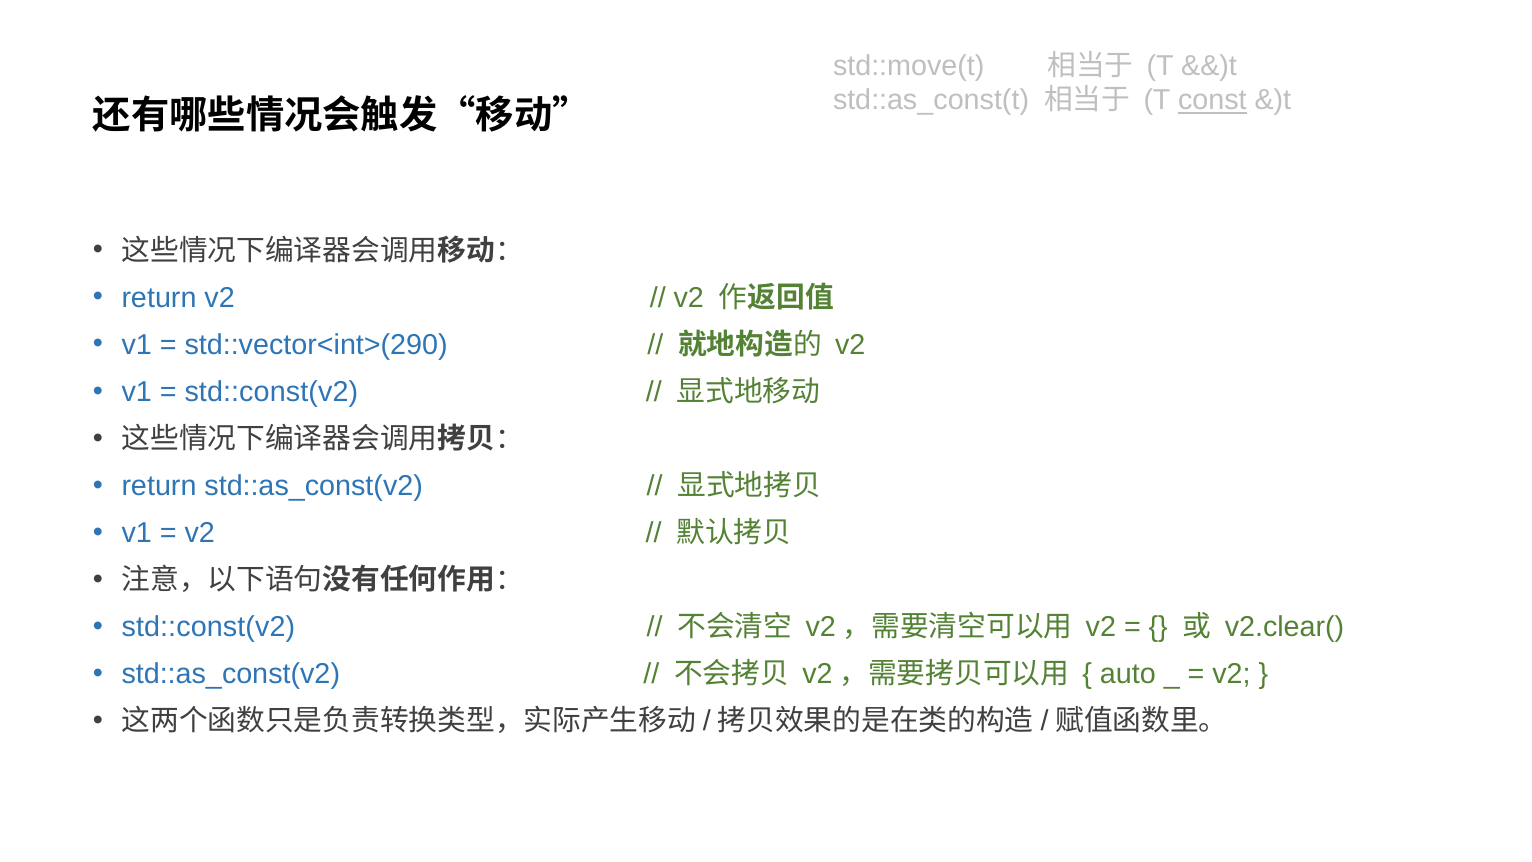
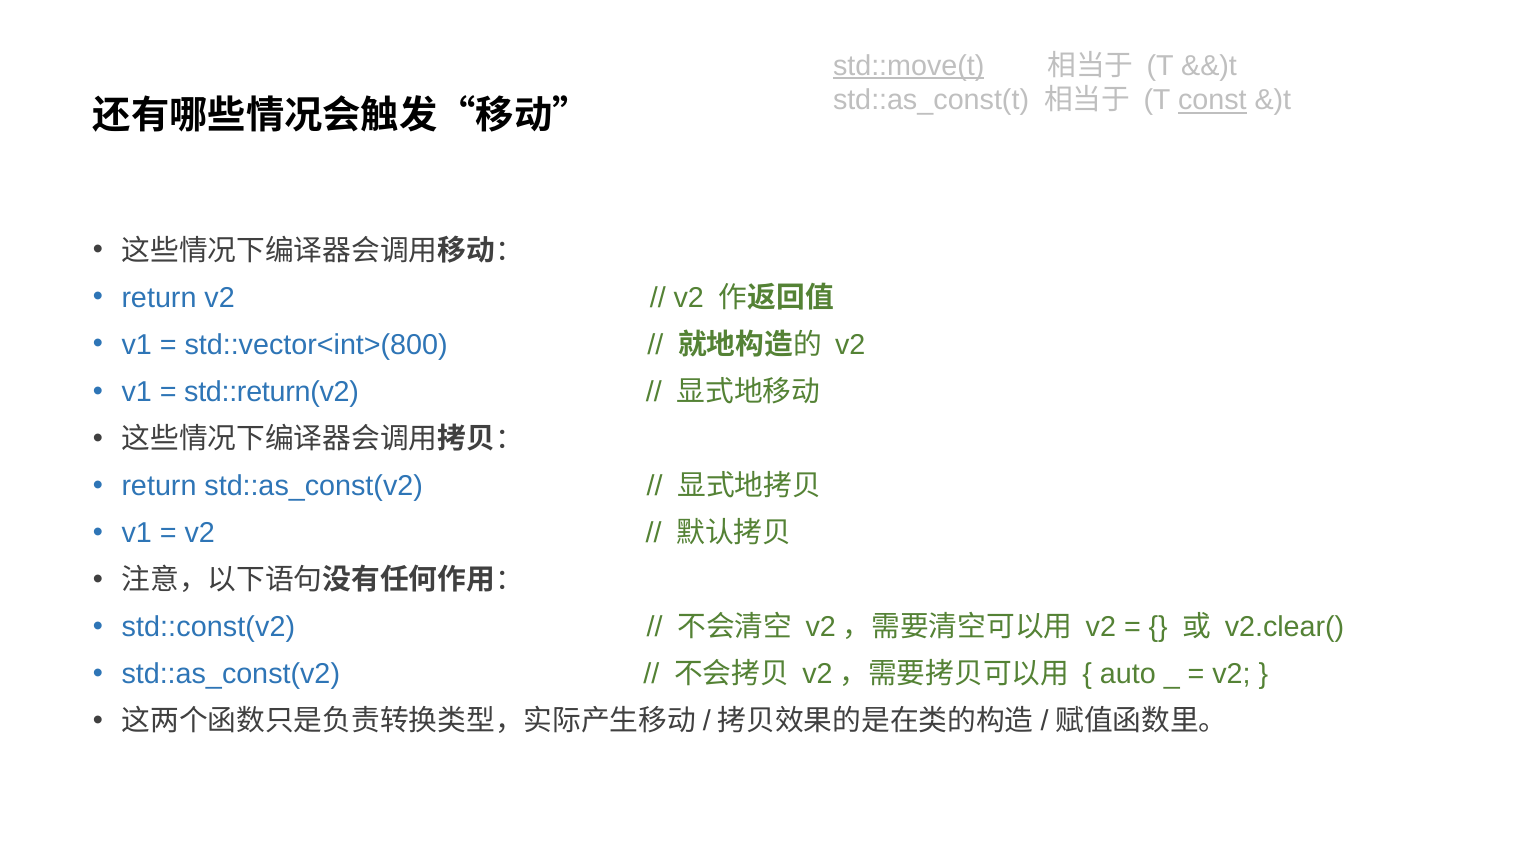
std::move(t underline: none -> present (909, 66)
std::vector<int>(290: std::vector<int>(290 -> std::vector<int>(800 (316, 344)
std::const(v2: std::const(v2 -> std::return(v2 (272, 391)
